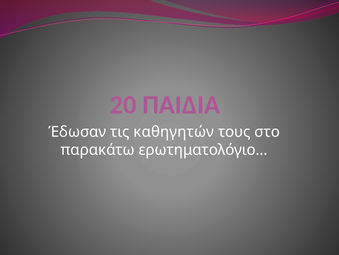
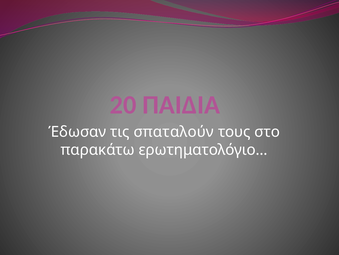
καθηγητών: καθηγητών -> σπαταλούν (174, 131)
